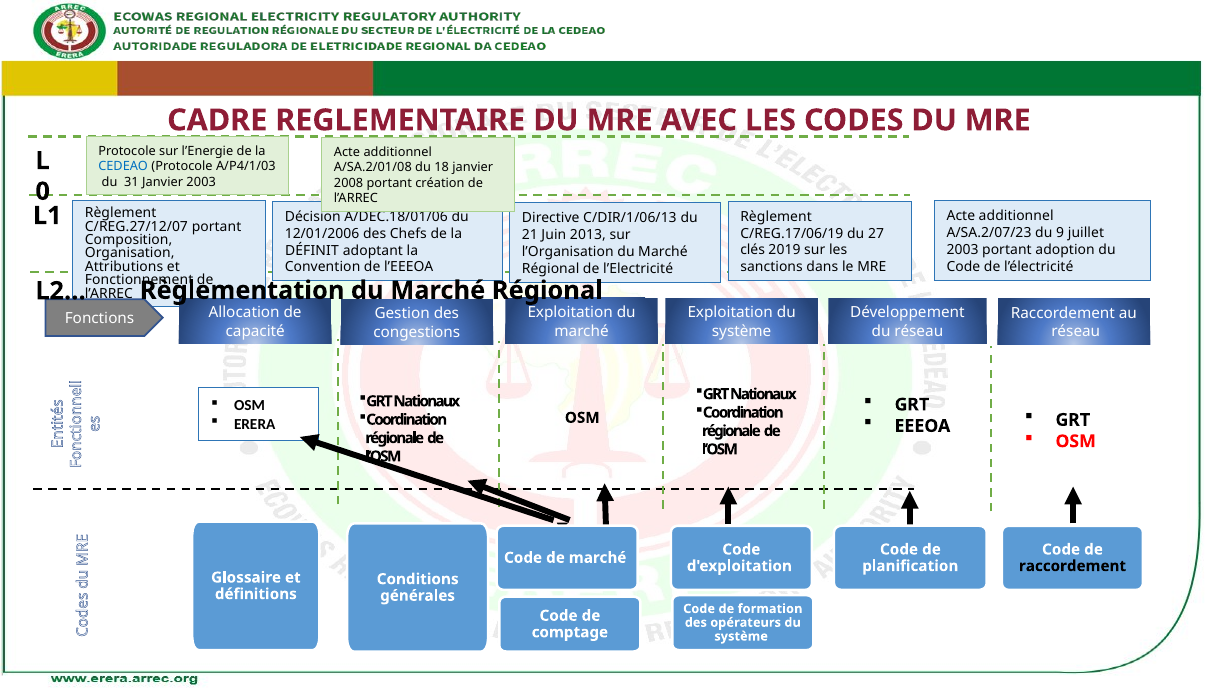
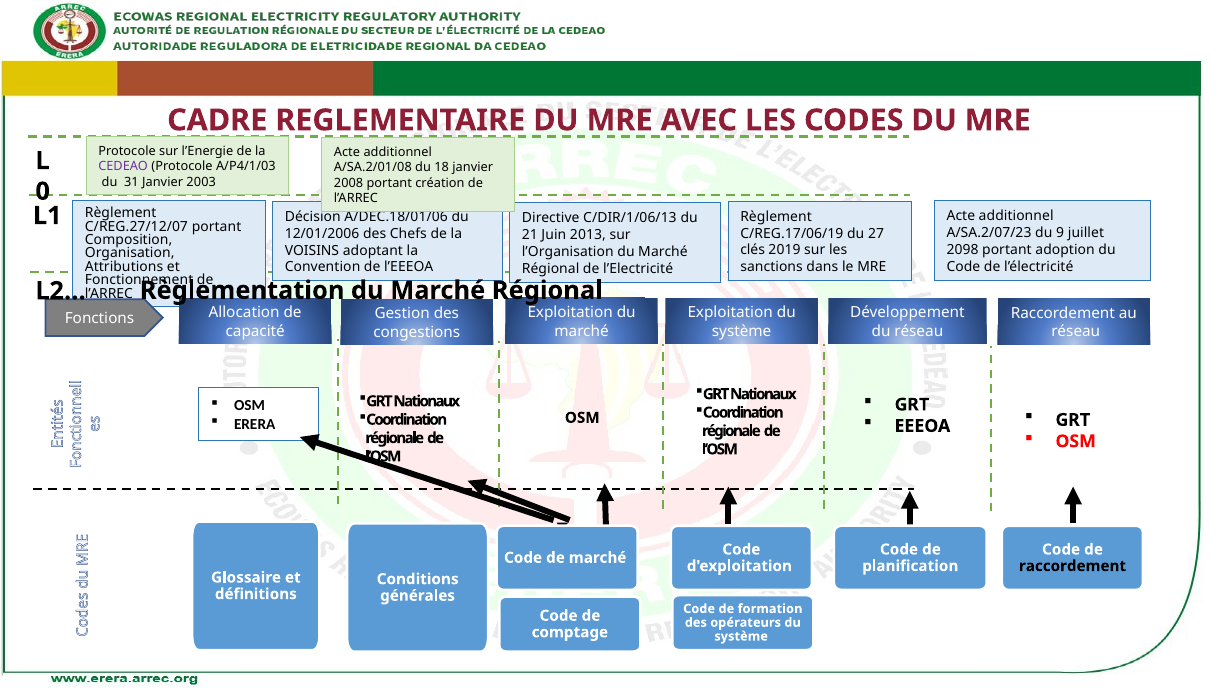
CEDEAO colour: blue -> purple (123, 167)
2003: 2003 -> 2098 (963, 250)
DÉFINIT: DÉFINIT -> VOISINS (312, 250)
